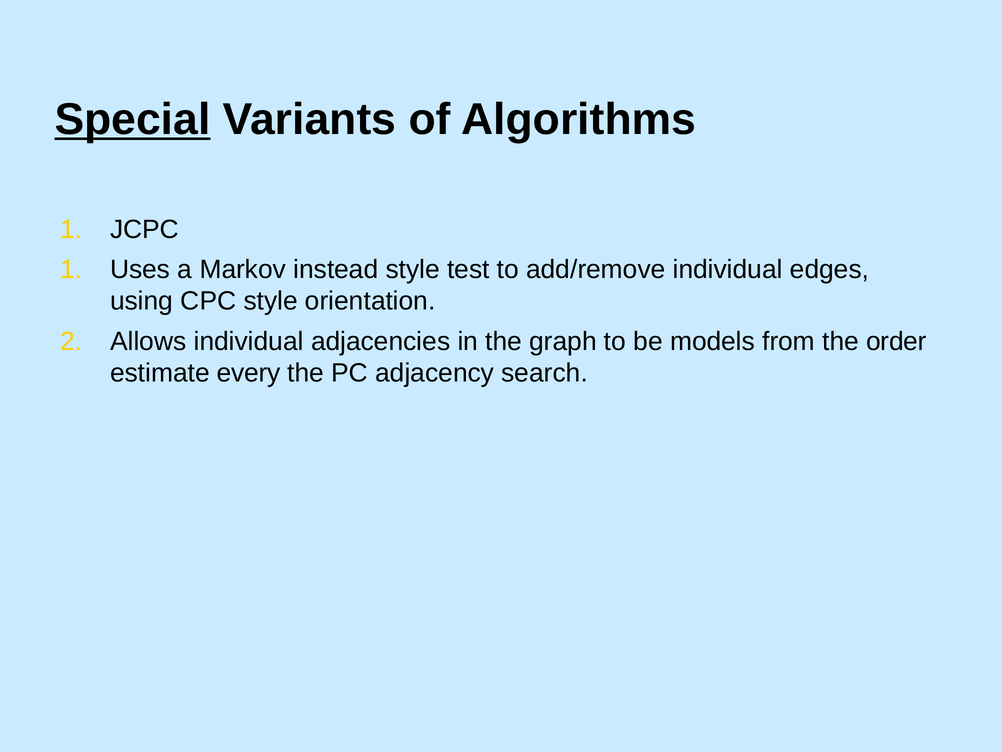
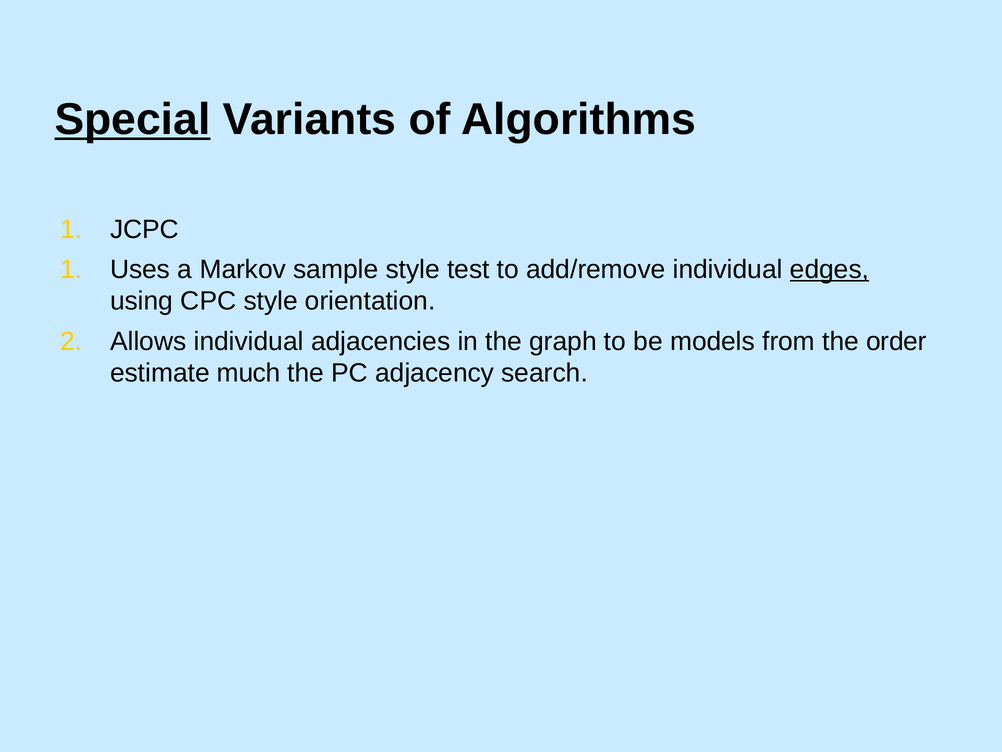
instead: instead -> sample (336, 269)
edges underline: none -> present (830, 269)
every: every -> much (249, 373)
